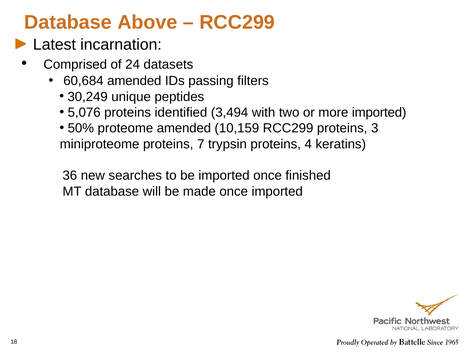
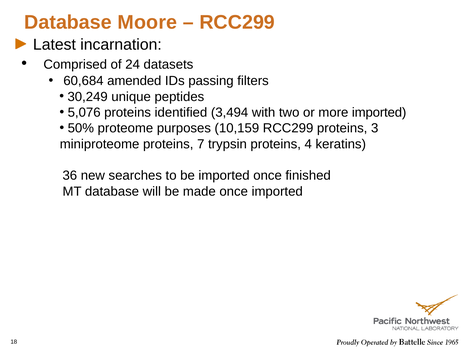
Above: Above -> Moore (147, 22)
proteome amended: amended -> purposes (184, 128)
